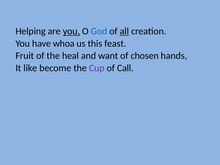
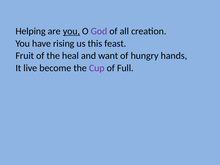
God colour: blue -> purple (99, 31)
all underline: present -> none (124, 31)
whoa: whoa -> rising (64, 43)
chosen: chosen -> hungry (145, 56)
like: like -> live (30, 68)
Call: Call -> Full (125, 68)
